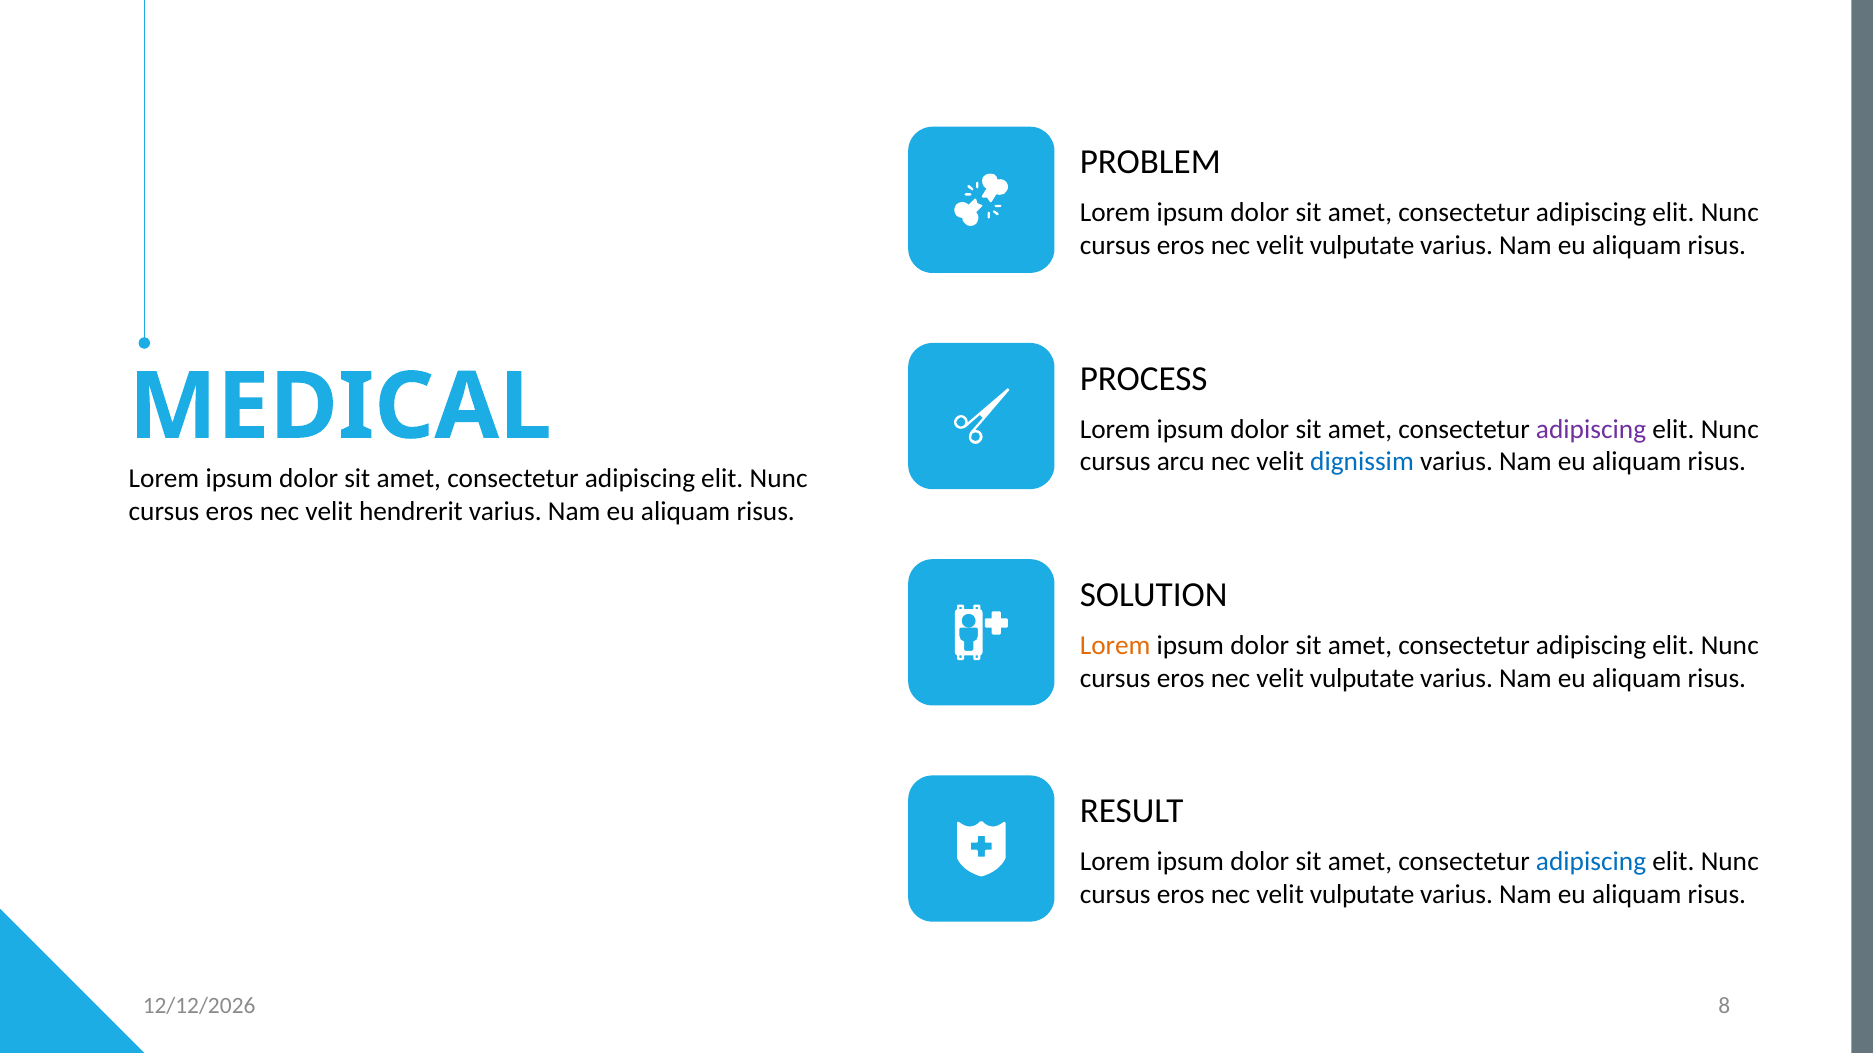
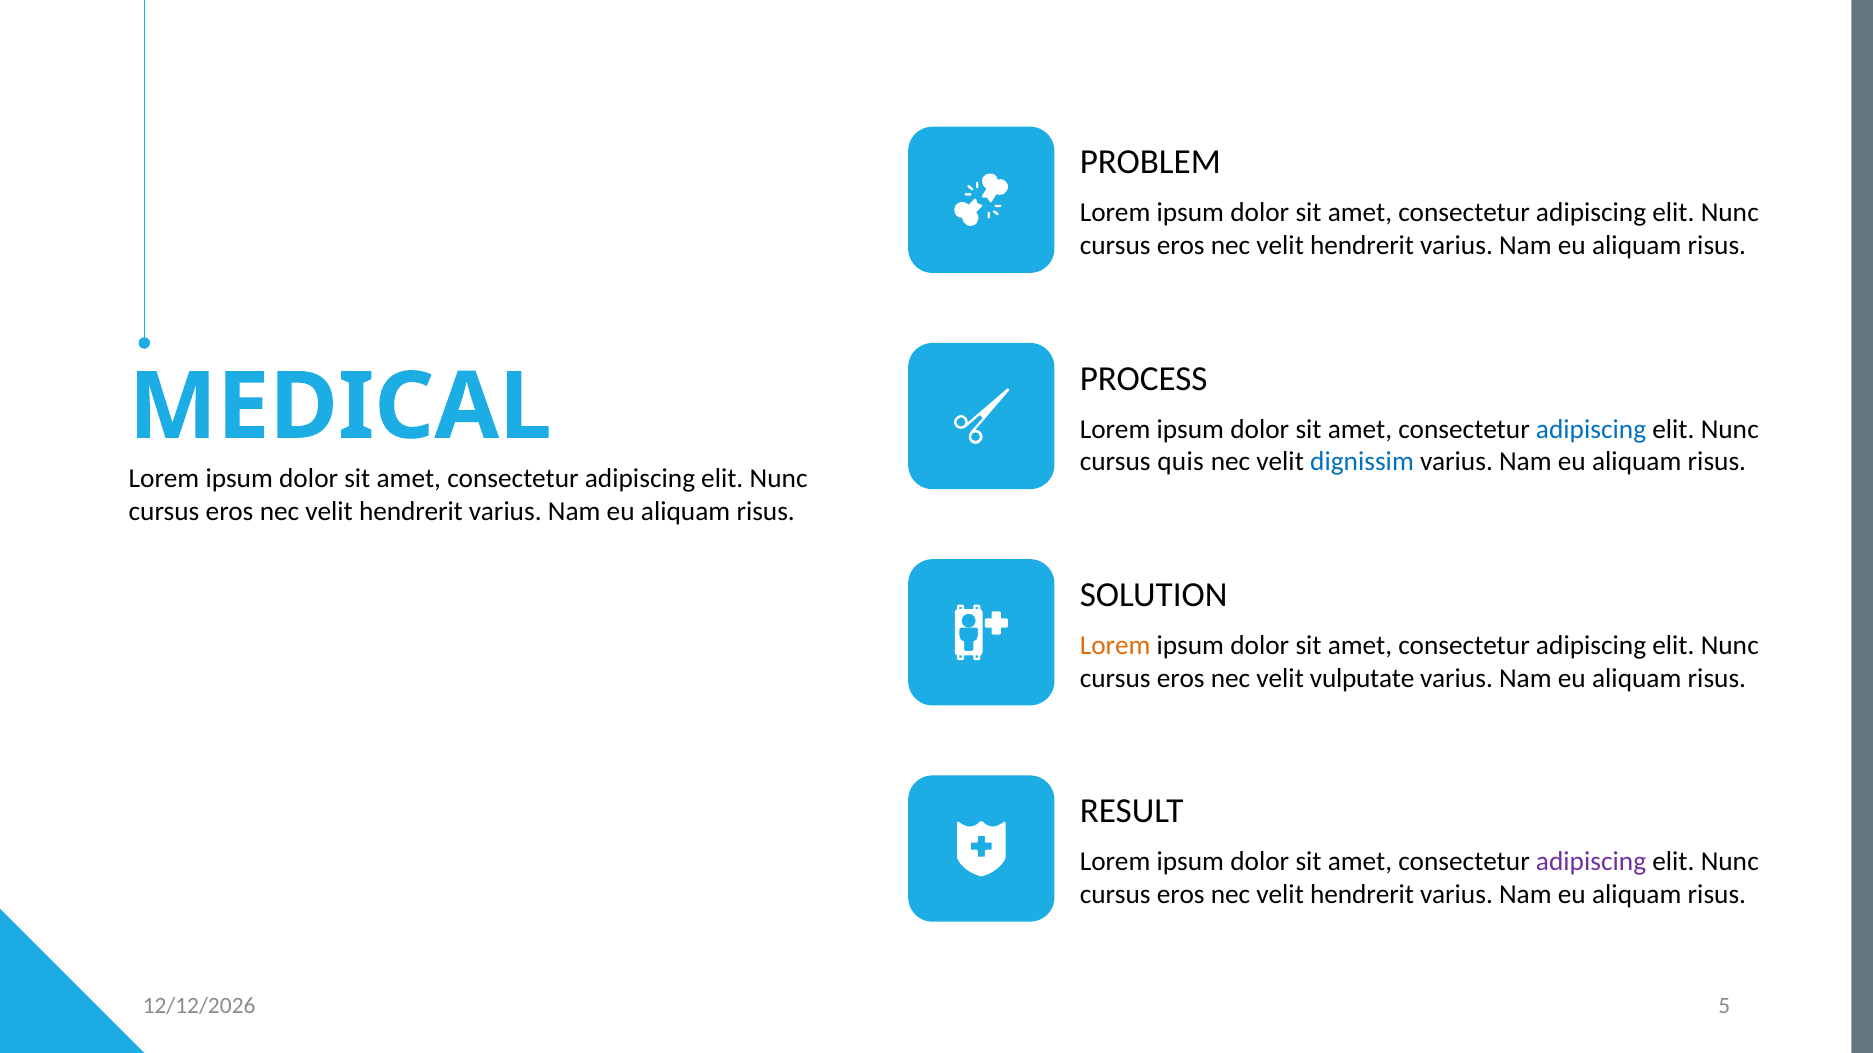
vulputate: vulputate -> hendrerit (1362, 246)
adipiscing colour: purple -> blue (1591, 429)
arcu: arcu -> quis (1181, 462)
adipiscing colour: blue -> purple (1591, 862)
vulputate: vulputate -> hendrerit (1362, 895)
8: 8 -> 5 (1724, 1006)
